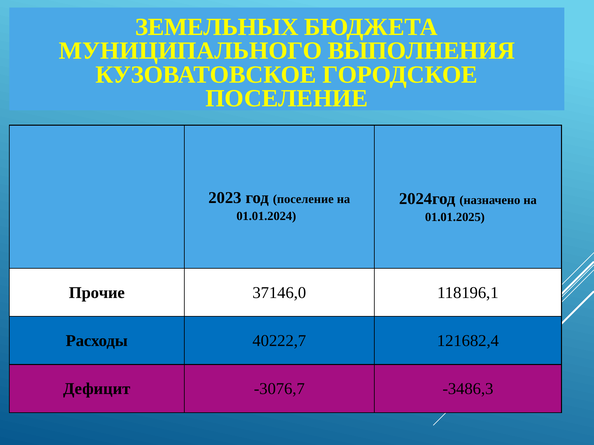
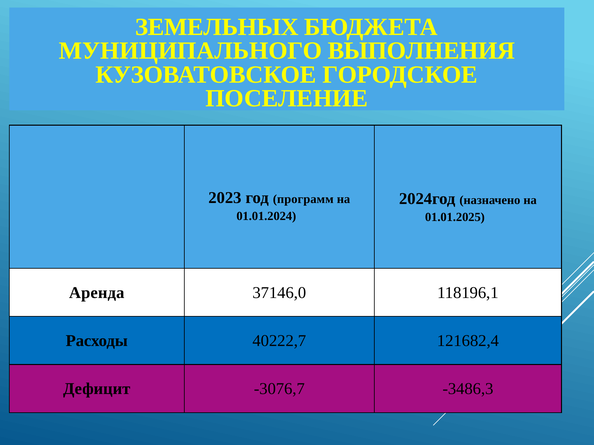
год поселение: поселение -> программ (303, 199)
Прочие: Прочие -> Аренда (97, 293)
